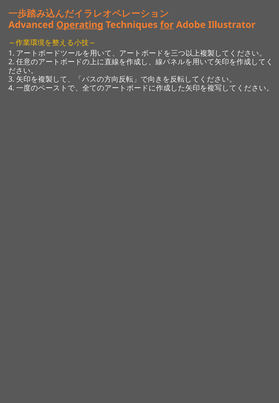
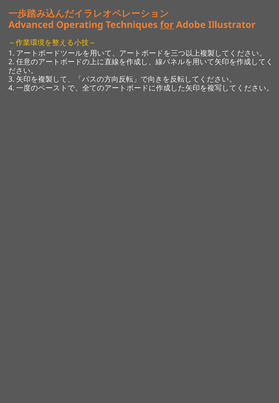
Operating underline: present -> none (80, 25)
